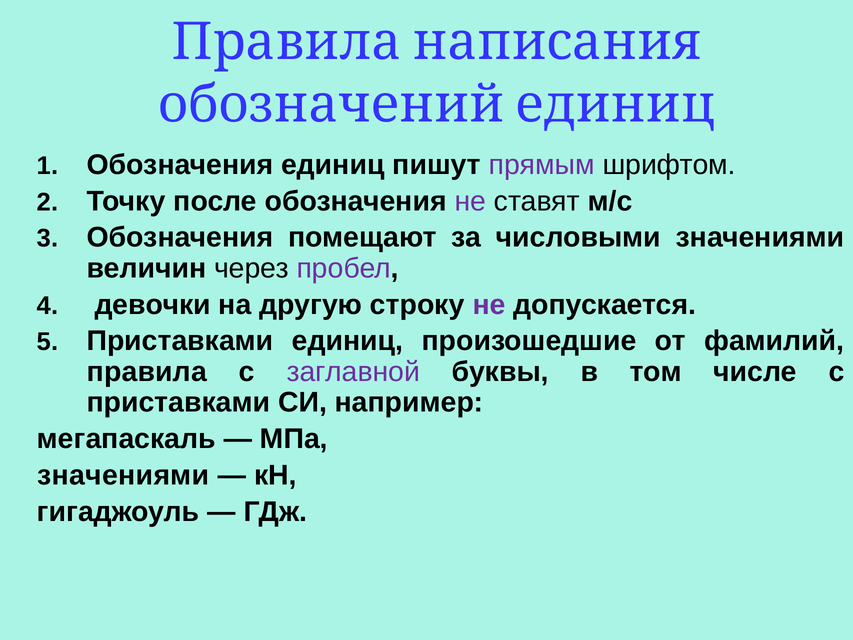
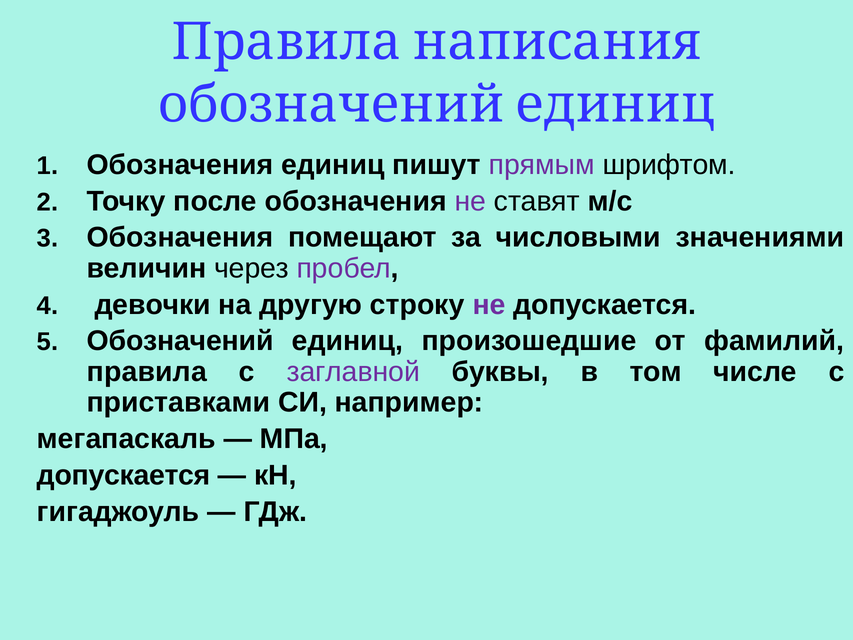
Приставками: Приставками -> Обозначений (180, 341)
значениями: значениями -> допускается (124, 475)
